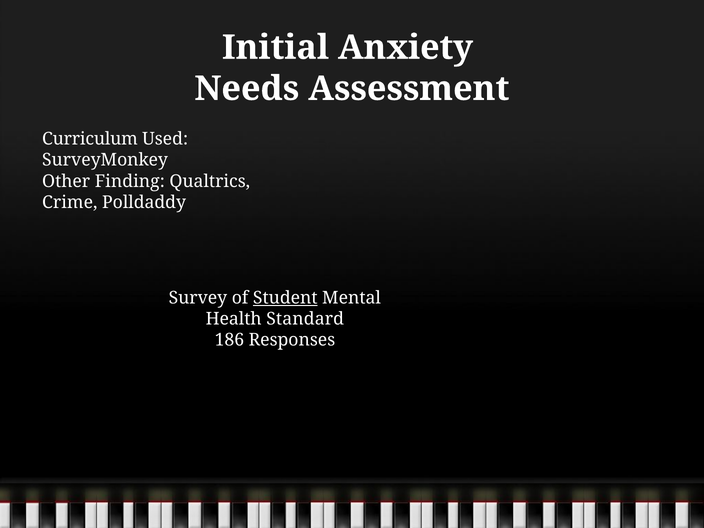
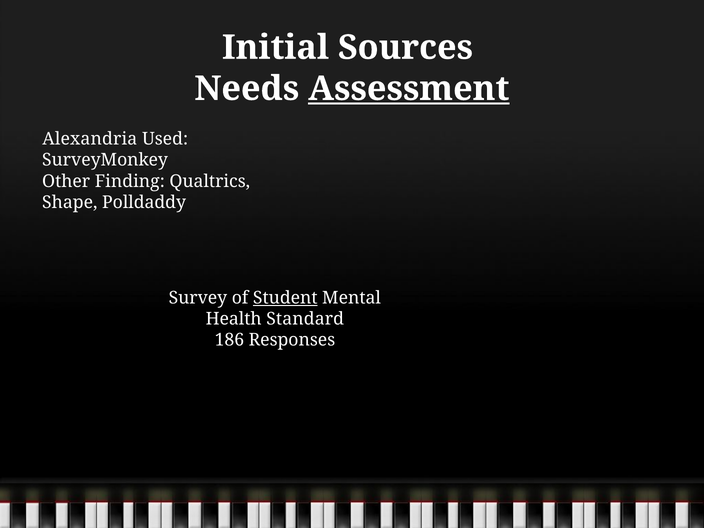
Anxiety: Anxiety -> Sources (405, 48)
Assessment underline: none -> present (409, 89)
Curriculum: Curriculum -> Alexandria (90, 139)
Crime: Crime -> Shape (70, 202)
